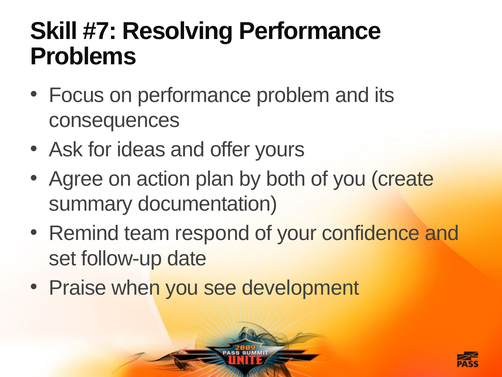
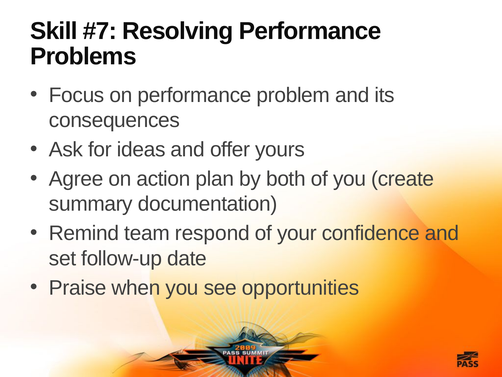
development: development -> opportunities (301, 287)
